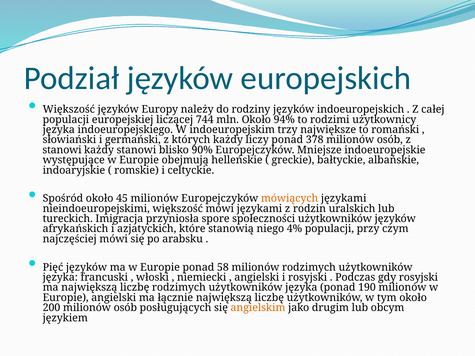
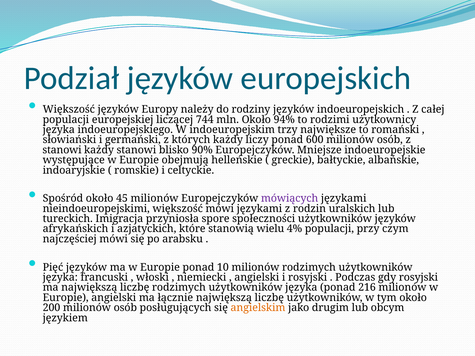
378: 378 -> 600 (315, 140)
mówiących colour: orange -> purple (290, 199)
niego: niego -> wielu (270, 229)
58: 58 -> 10 (223, 267)
190: 190 -> 216 (367, 288)
